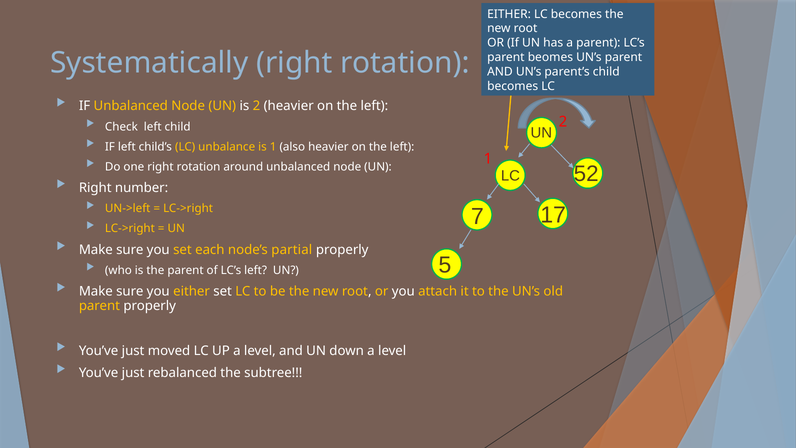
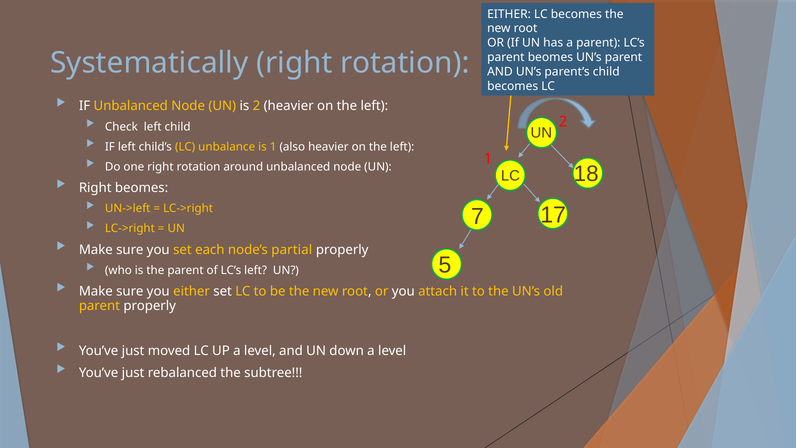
52: 52 -> 18 (586, 174)
Right number: number -> beomes (142, 188)
